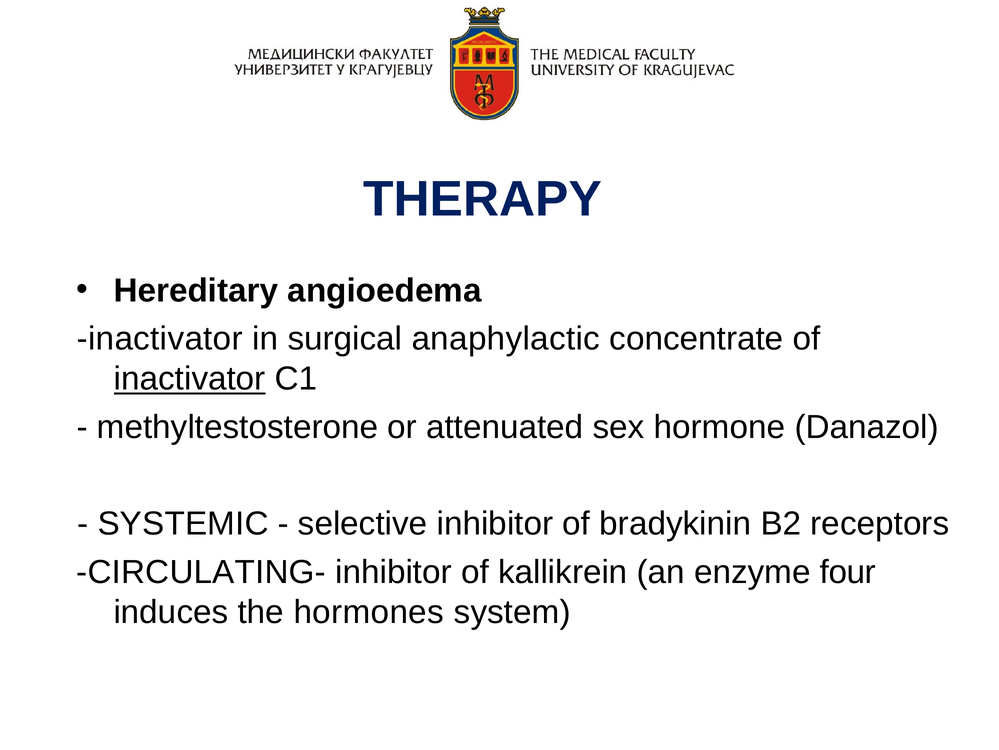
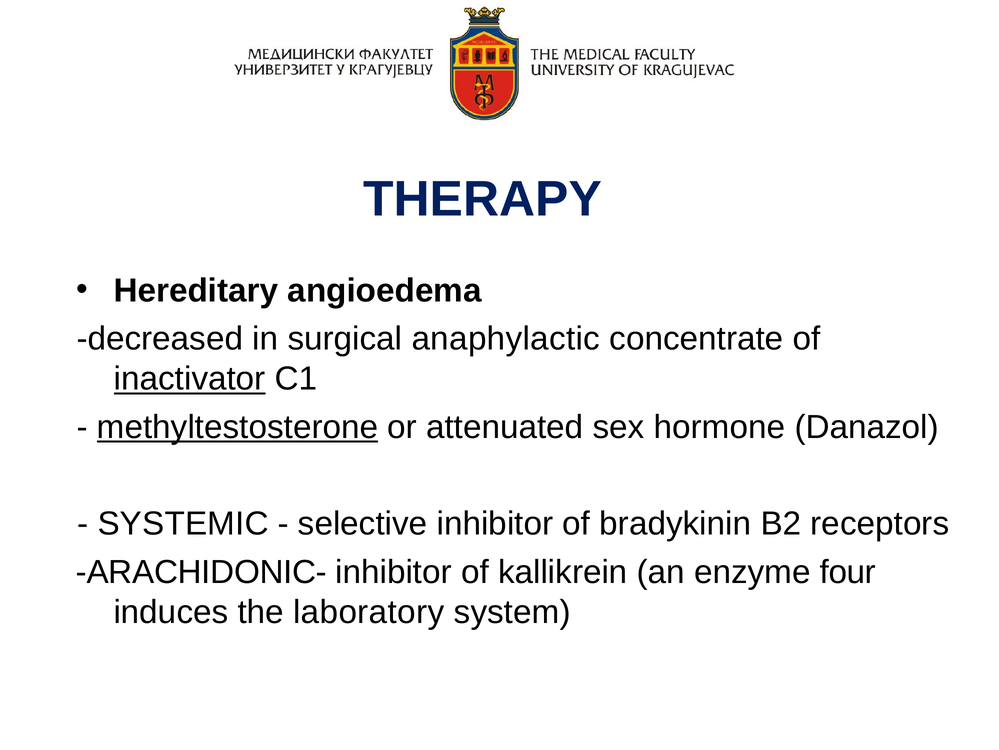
inactivator: inactivator -> decreased (160, 339)
methyltestosterone underline: none -> present (238, 427)
CIRCULATING-: CIRCULATING- -> ARACHIDONIC- (201, 572)
hormones: hormones -> laboratory (369, 612)
